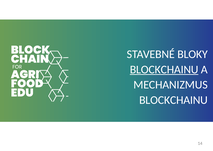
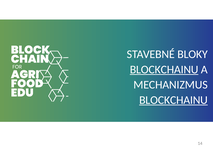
BLOCKCHAINU underline: none -> present (174, 100)
